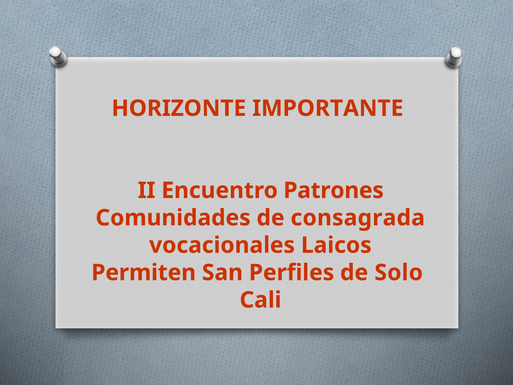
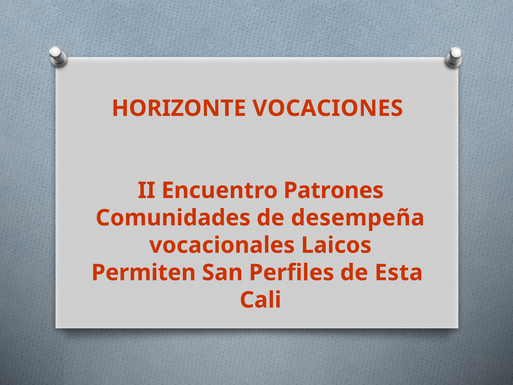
IMPORTANTE: IMPORTANTE -> VOCACIONES (328, 108)
consagrada: consagrada -> desempeña (358, 218)
Solo: Solo -> Esta (399, 272)
